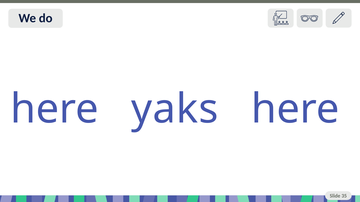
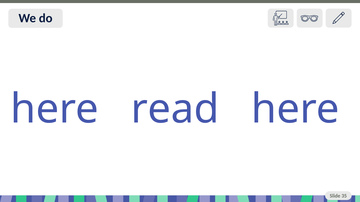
yaks: yaks -> read (175, 109)
